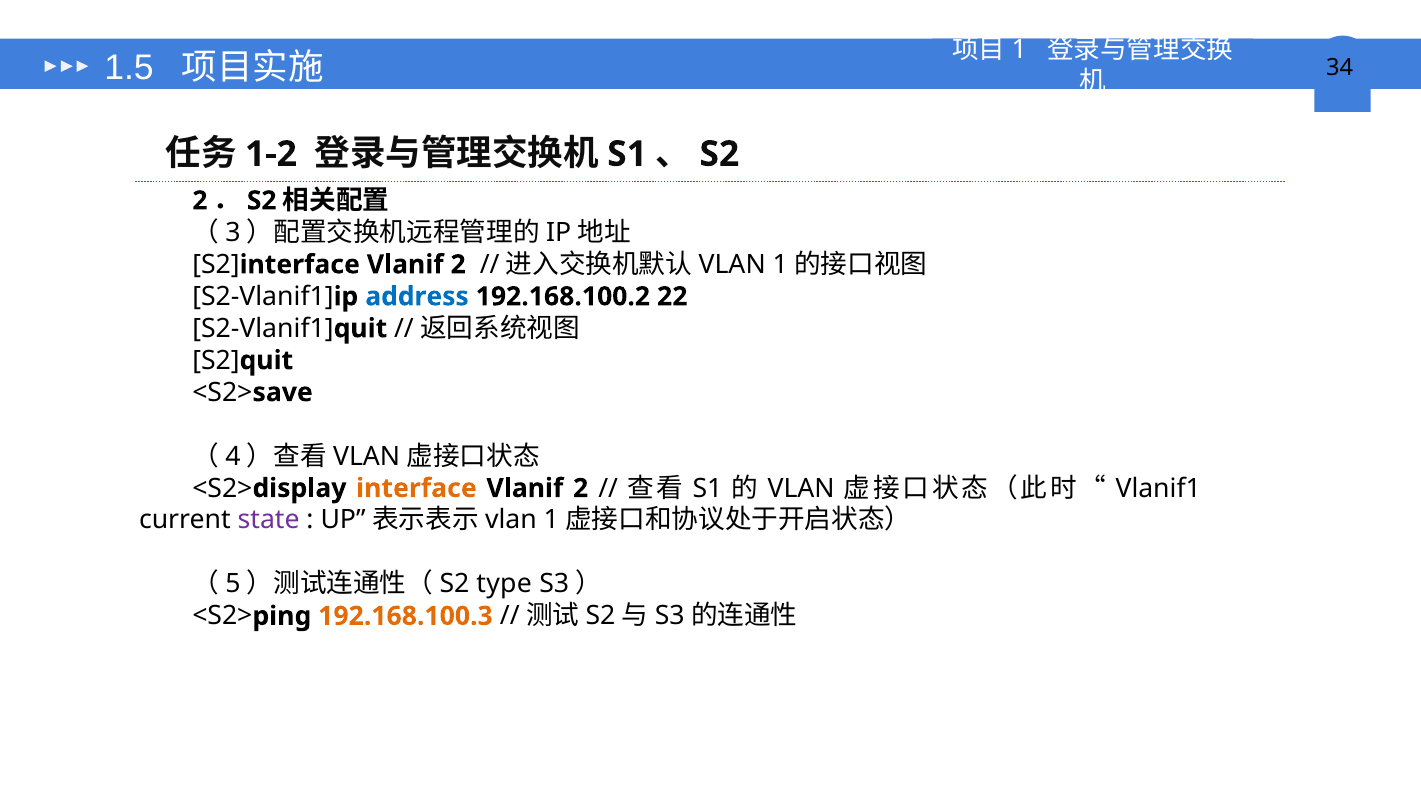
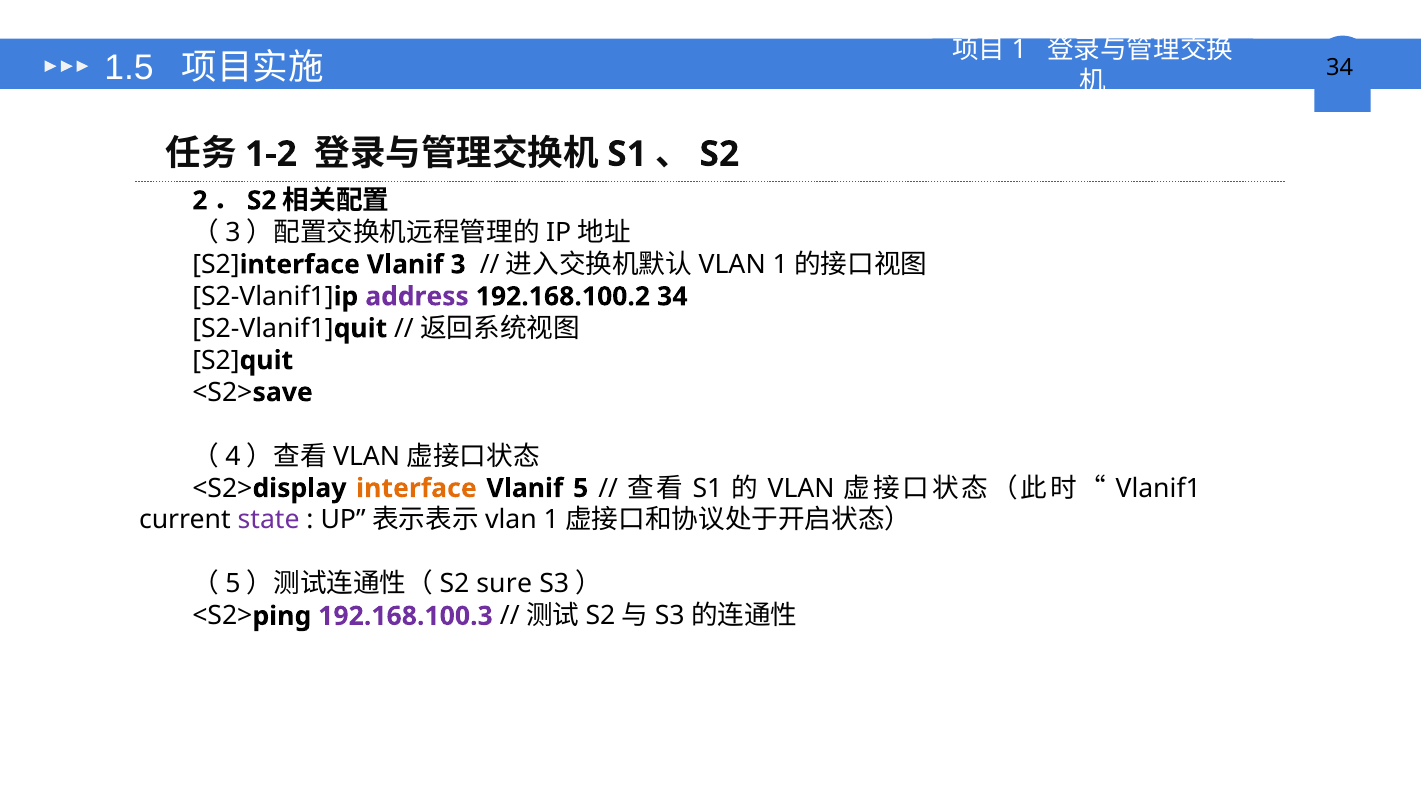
2: 2 -> 3 (458, 265)
address colour: blue -> purple (417, 297)
192.168.100.2 22: 22 -> 34 (672, 297)
2: 2 -> 5 (581, 488)
type: type -> sure (504, 584)
192.168.100.3 colour: orange -> purple (405, 616)
